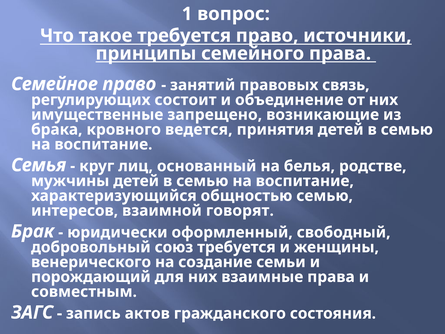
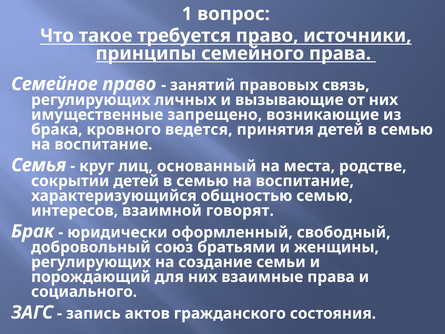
состоит: состоит -> личных (186, 100)
объединение: объединение -> вызывающие (289, 100)
белья: белья -> места (309, 166)
мужчины: мужчины -> сокрытии (70, 181)
союз требуется: требуется -> братьями (236, 247)
венерического: венерического -> регулирующих (91, 262)
совместным: совместным -> социального (84, 292)
